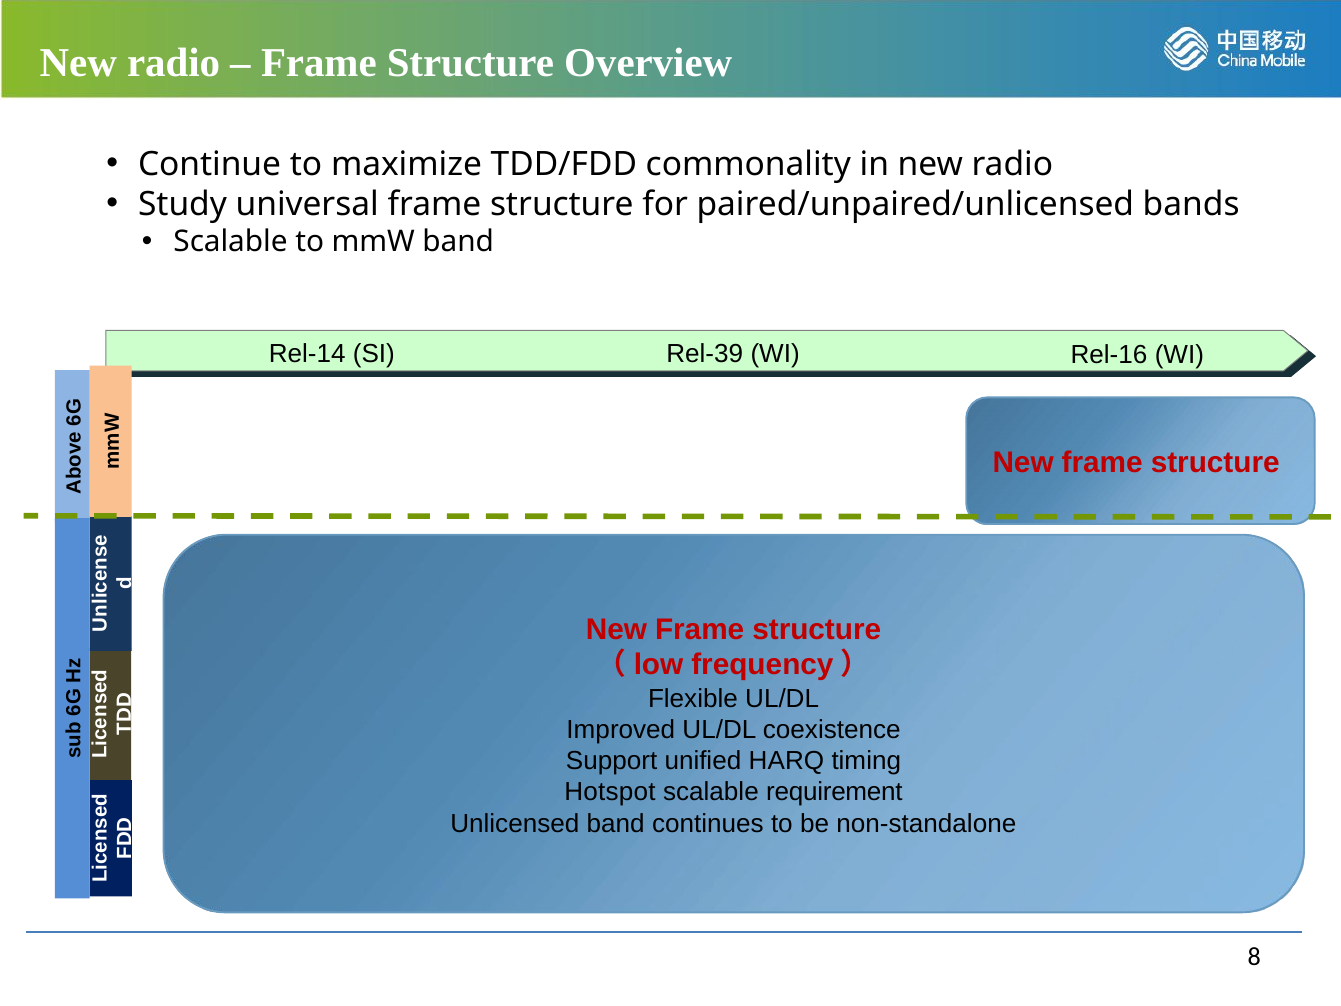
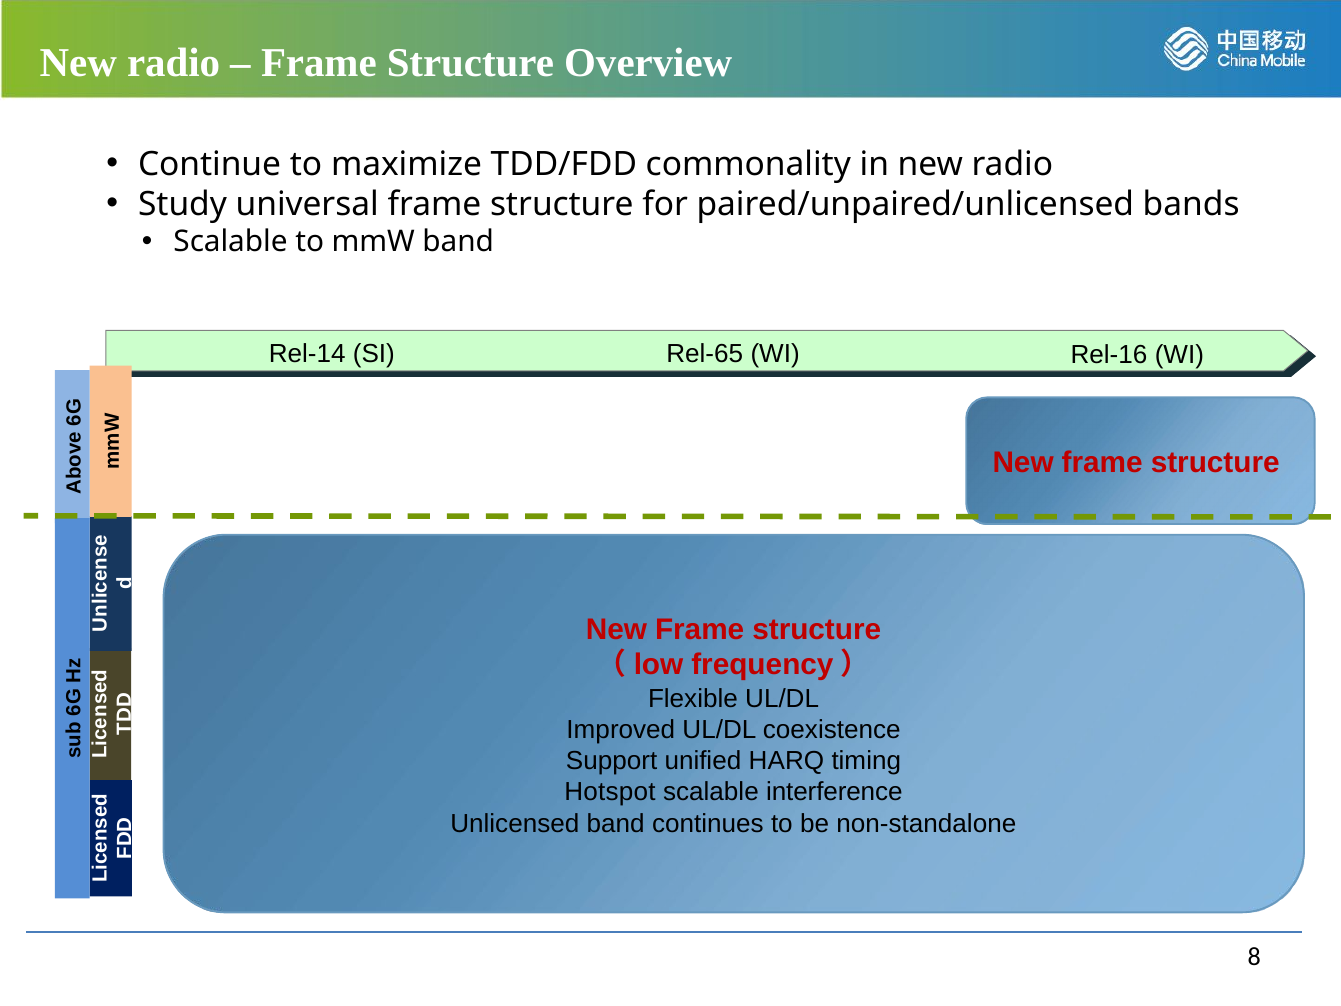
Rel-39: Rel-39 -> Rel-65 (705, 354)
requirement: requirement -> interference (834, 792)
